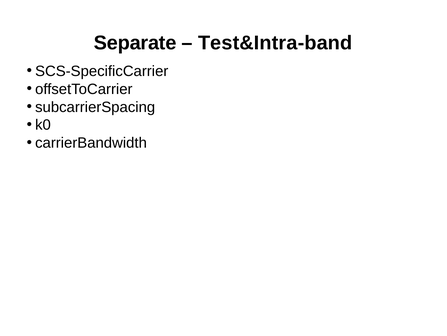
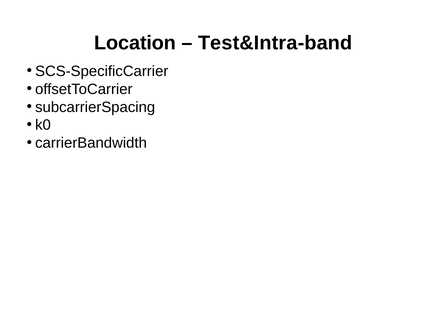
Separate: Separate -> Location (135, 43)
